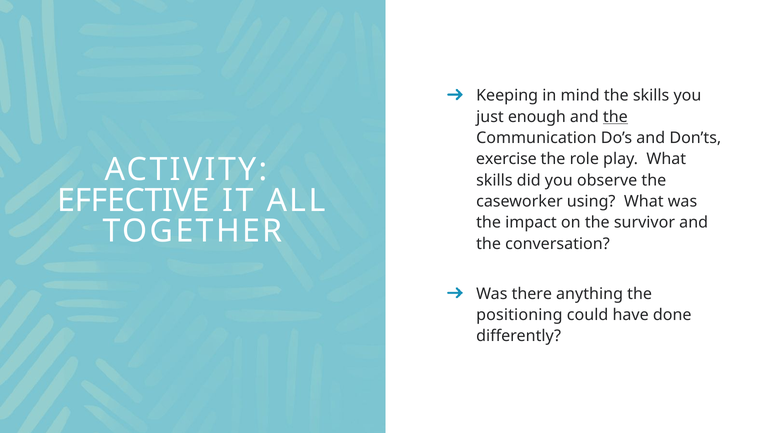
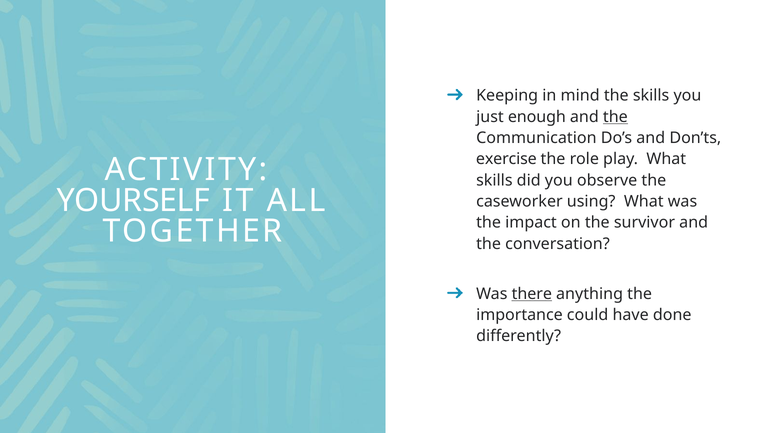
EFFECTIVE: EFFECTIVE -> YOURSELF (133, 201)
there underline: none -> present (532, 294)
positioning: positioning -> importance (519, 316)
